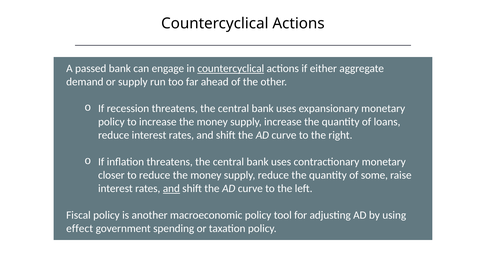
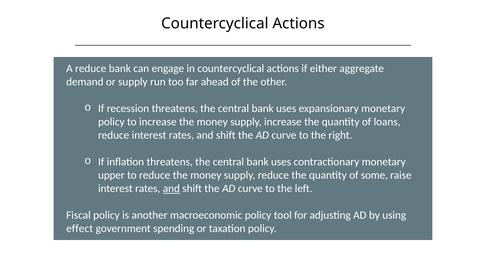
A passed: passed -> reduce (91, 69)
countercyclical underline: present -> none (231, 69)
closer: closer -> upper (111, 176)
